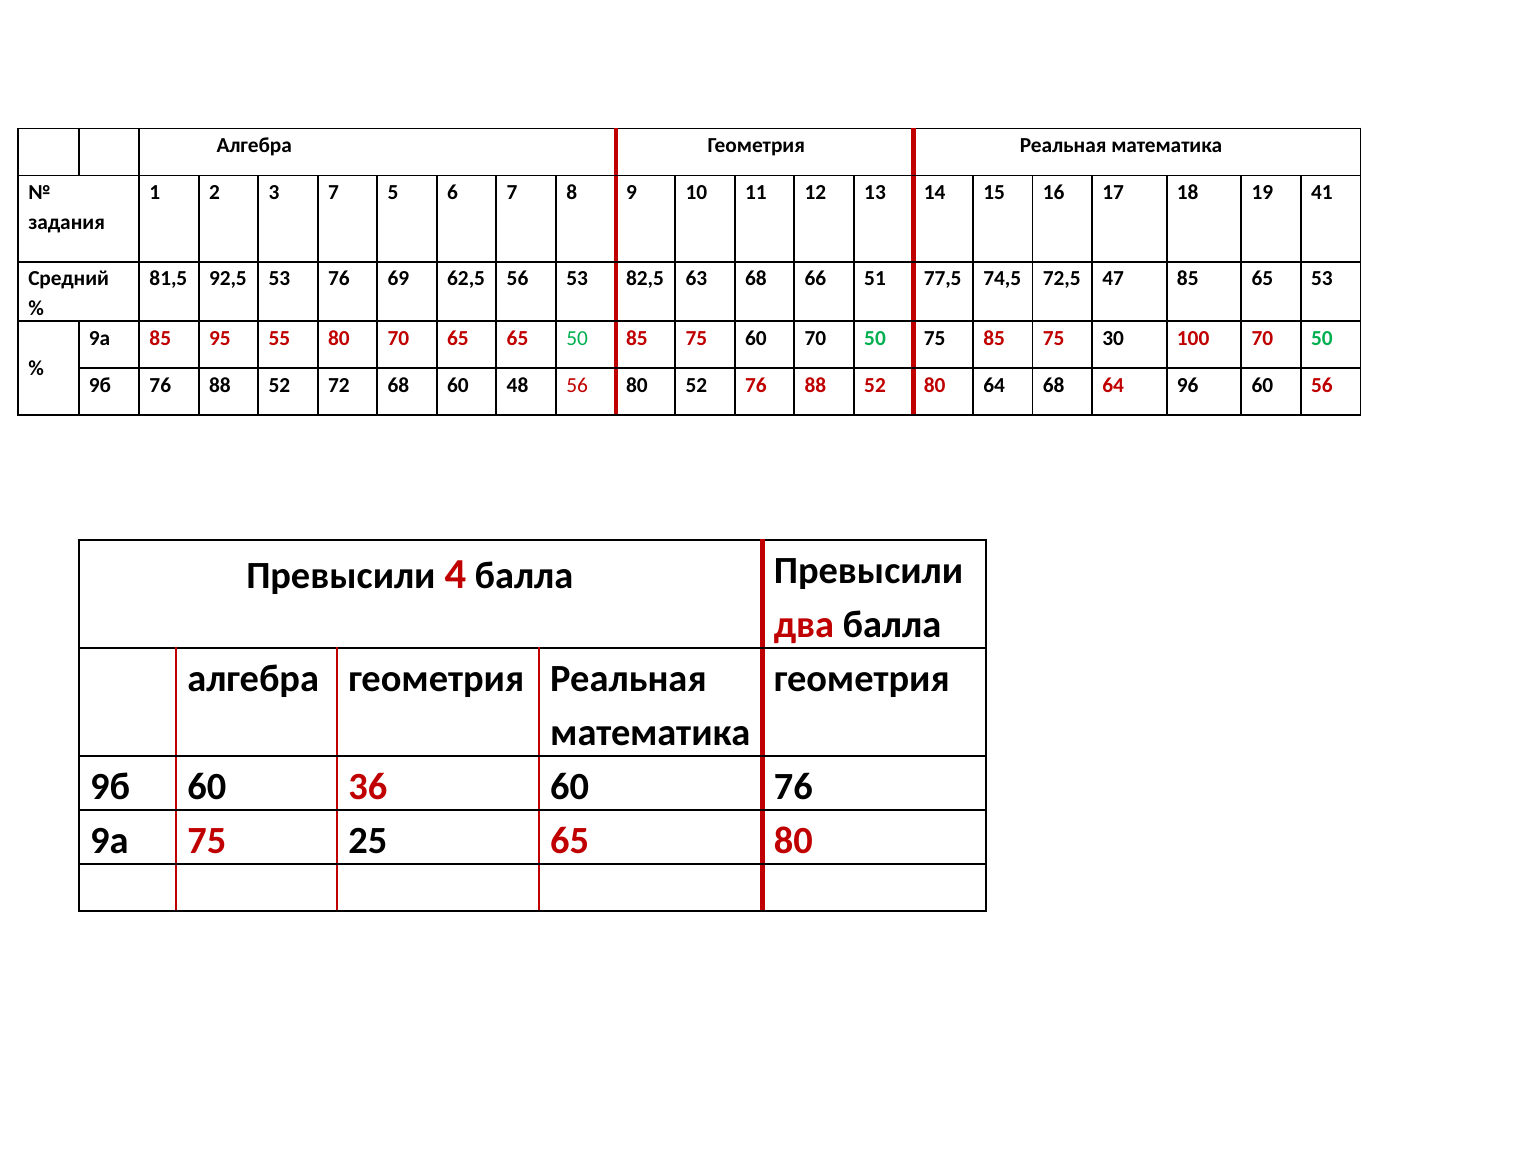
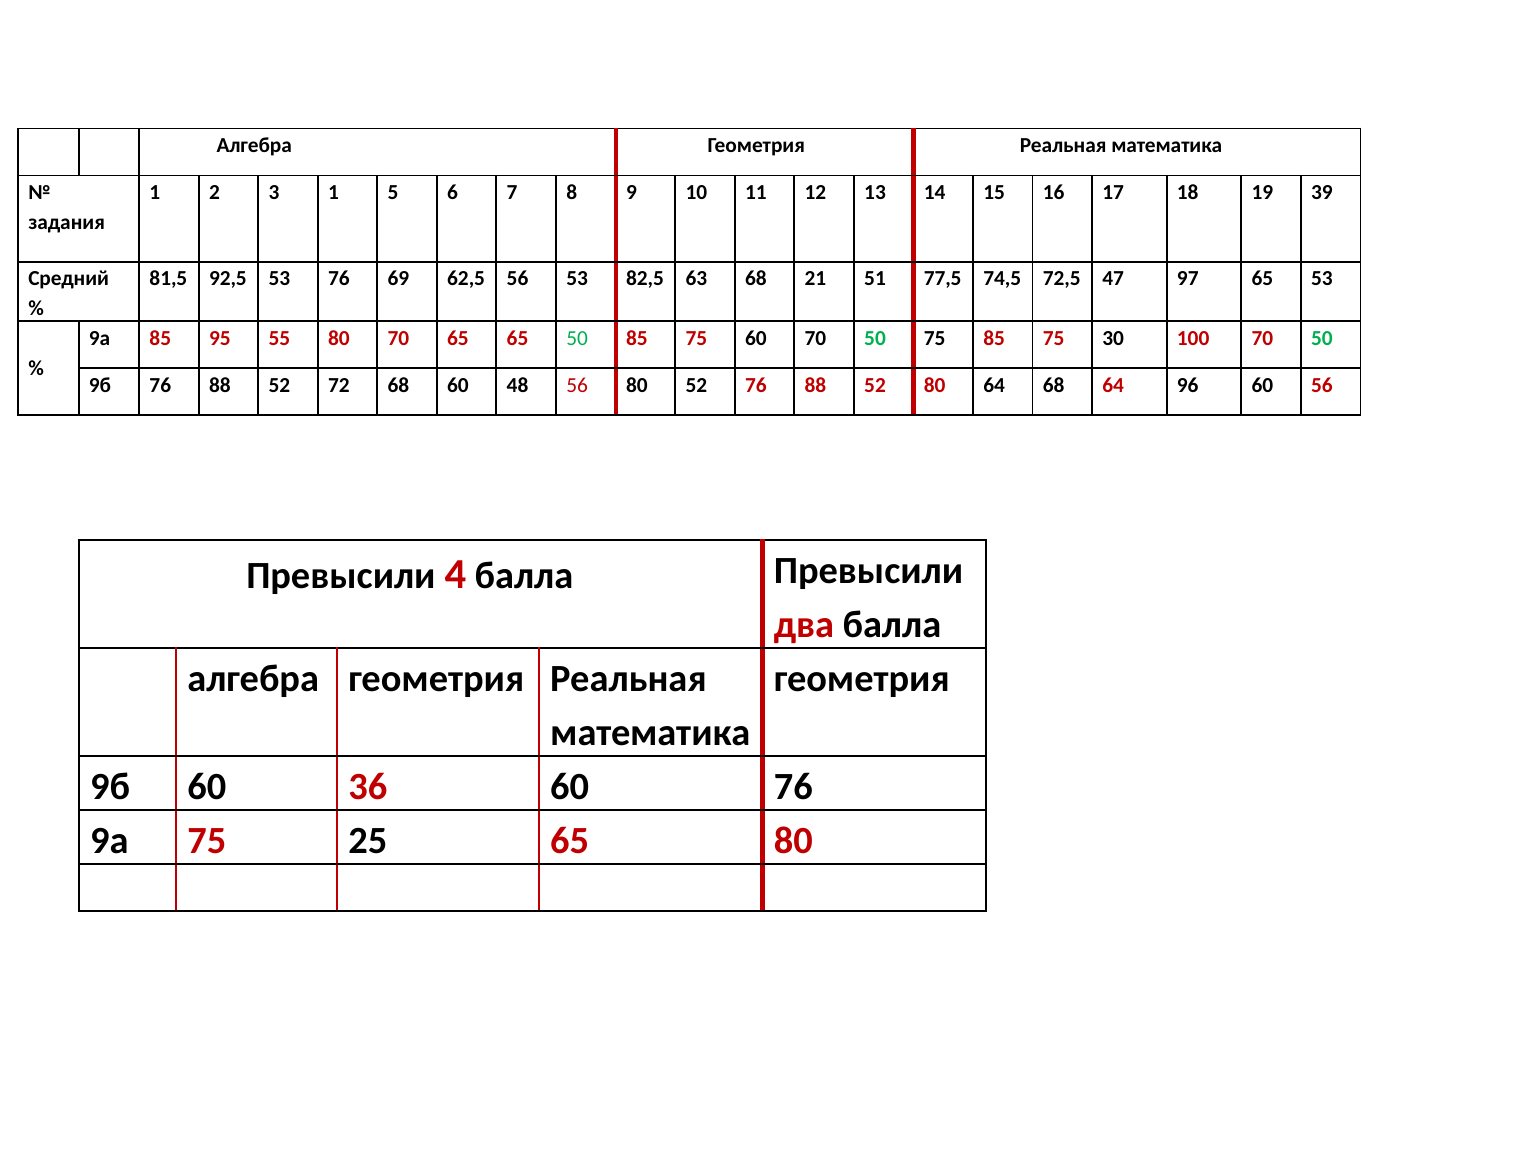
3 7: 7 -> 1 (333, 192)
41: 41 -> 39 (1322, 192)
66: 66 -> 21 (815, 279)
47 85: 85 -> 97 (1188, 279)
